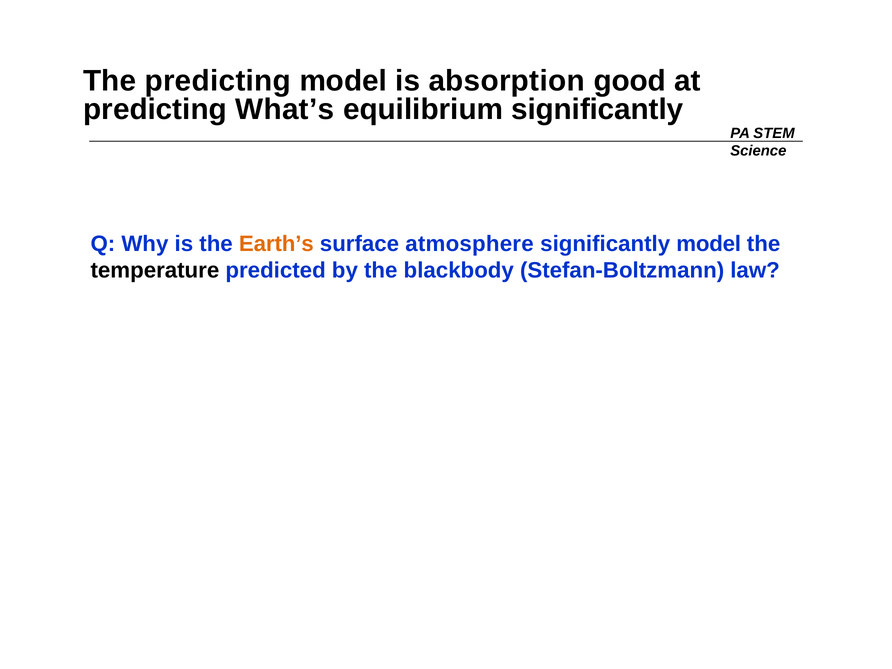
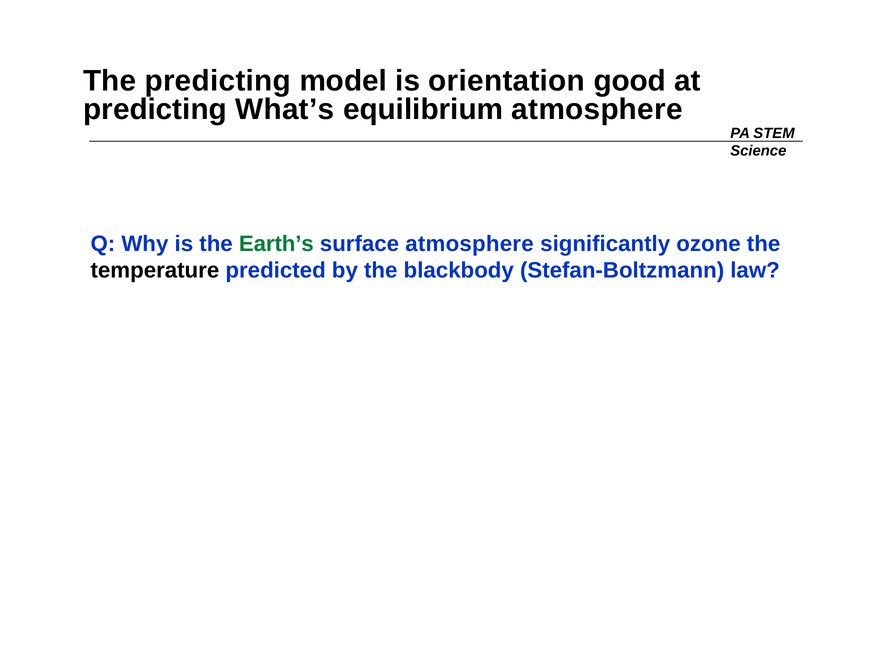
absorption: absorption -> orientation (507, 81)
equilibrium significantly: significantly -> atmosphere (597, 110)
Earth’s colour: orange -> green (276, 244)
significantly model: model -> ozone (709, 244)
